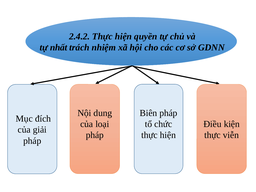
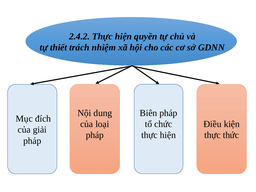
nhất: nhất -> thiết (59, 48)
viễn: viễn -> thức (231, 135)
